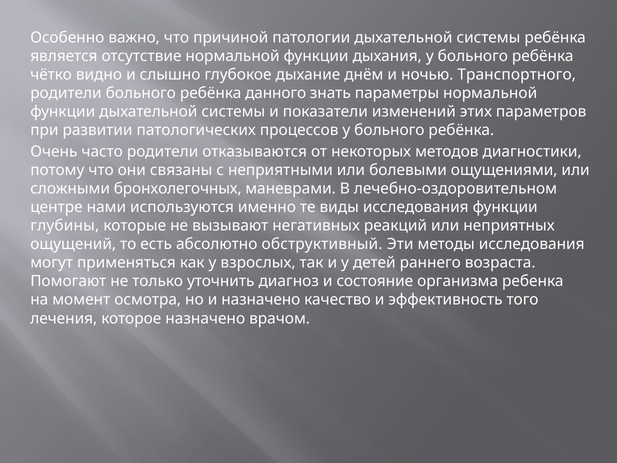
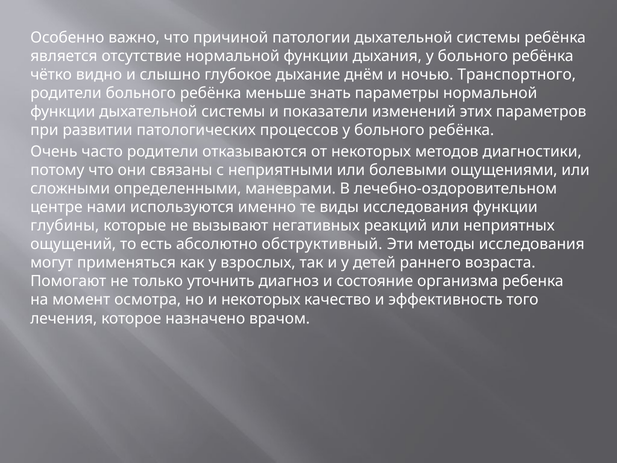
данного: данного -> меньше (276, 93)
бронхолегочных: бронхолегочных -> определенными (178, 189)
и назначено: назначено -> некоторых (261, 300)
